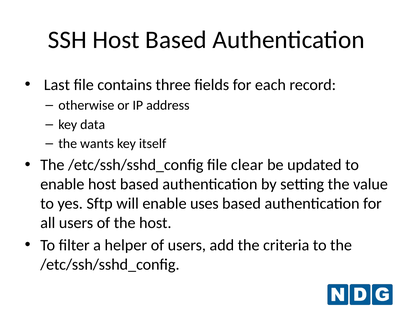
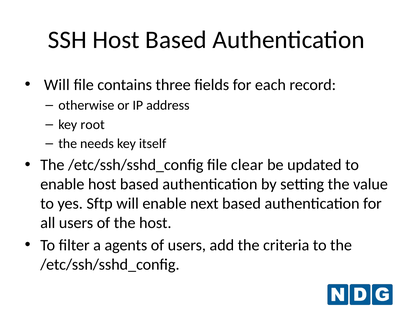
Last: Last -> Will (57, 85)
data: data -> root (93, 125)
wants: wants -> needs (97, 144)
uses: uses -> next (204, 204)
helper: helper -> agents (126, 246)
